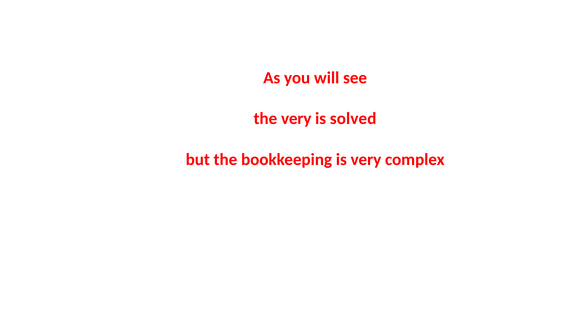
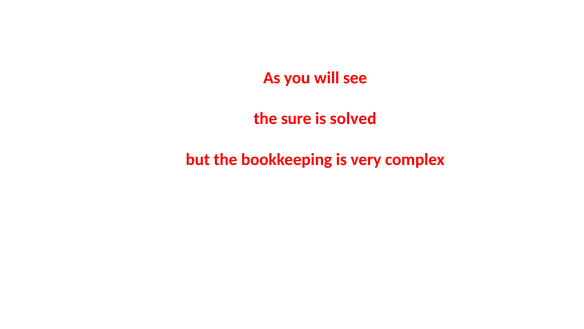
the very: very -> sure (296, 119)
